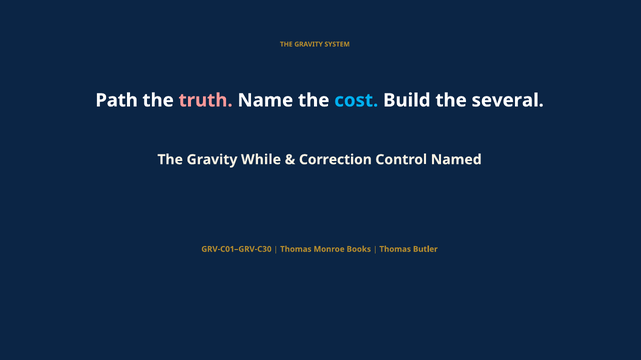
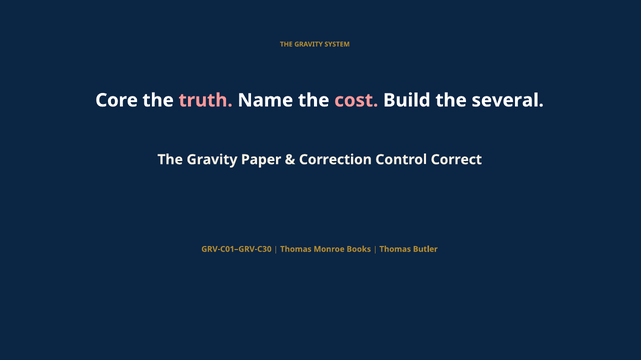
Path: Path -> Core (117, 100)
cost colour: light blue -> pink (356, 100)
While: While -> Paper (261, 160)
Named: Named -> Correct (456, 160)
